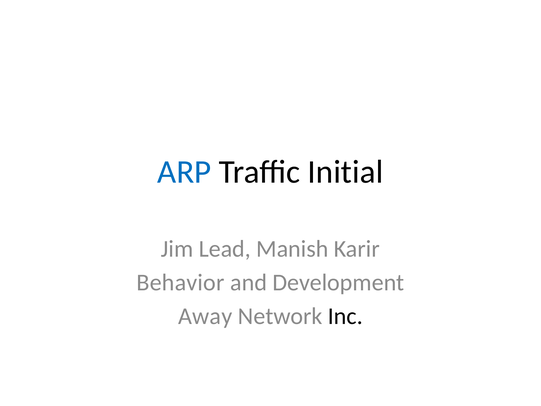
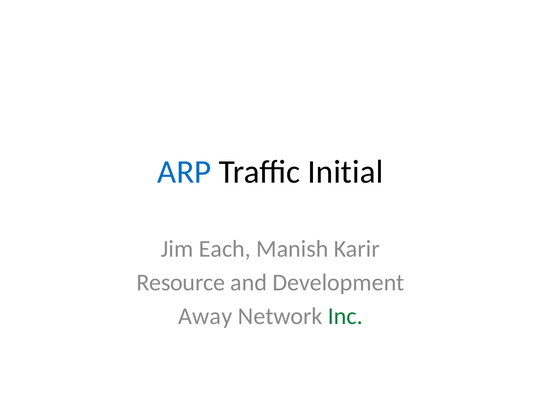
Lead: Lead -> Each (225, 249)
Behavior: Behavior -> Resource (181, 282)
Inc colour: black -> green (345, 316)
